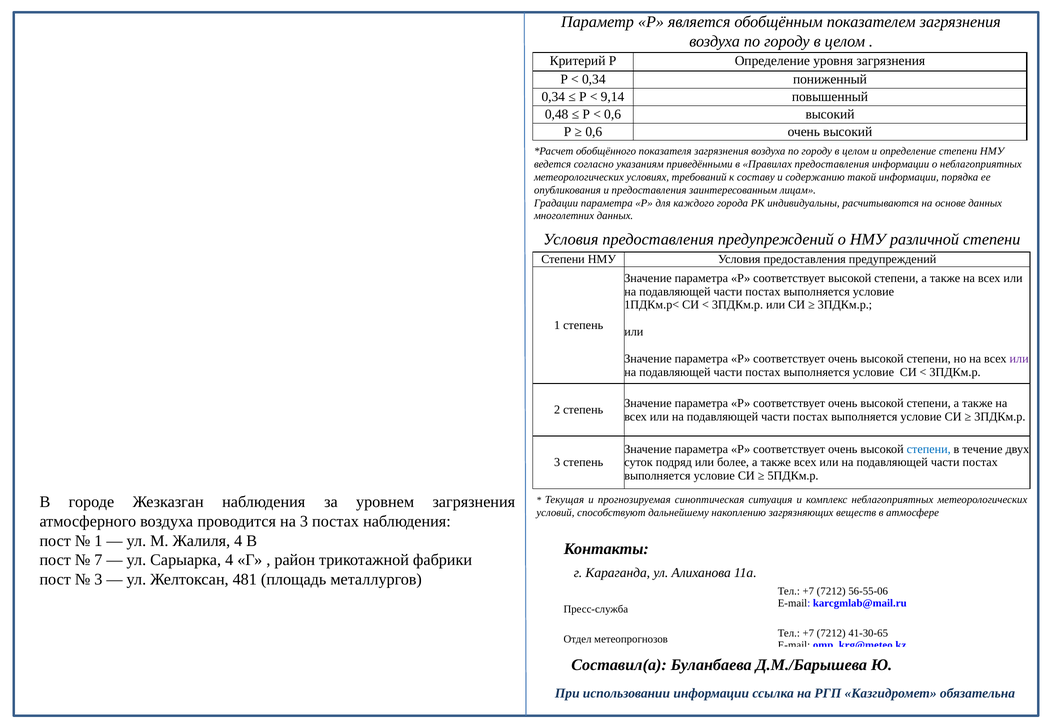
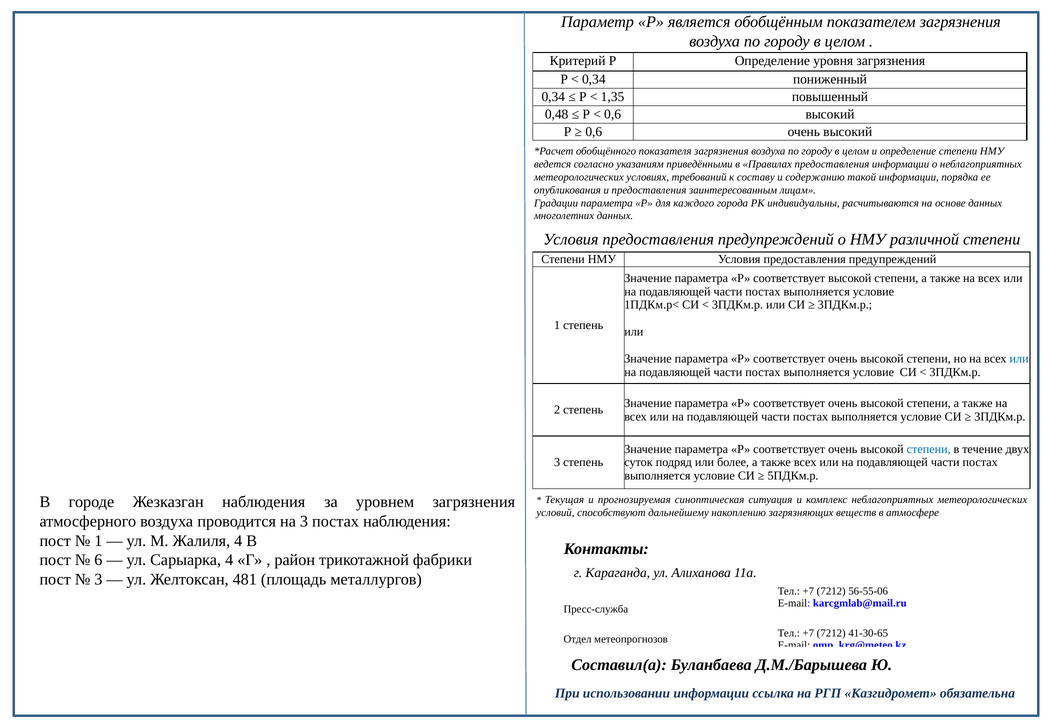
9,14: 9,14 -> 1,35 (613, 97)
или colour: purple -> blue (1019, 359)
7: 7 -> 6 (98, 560)
